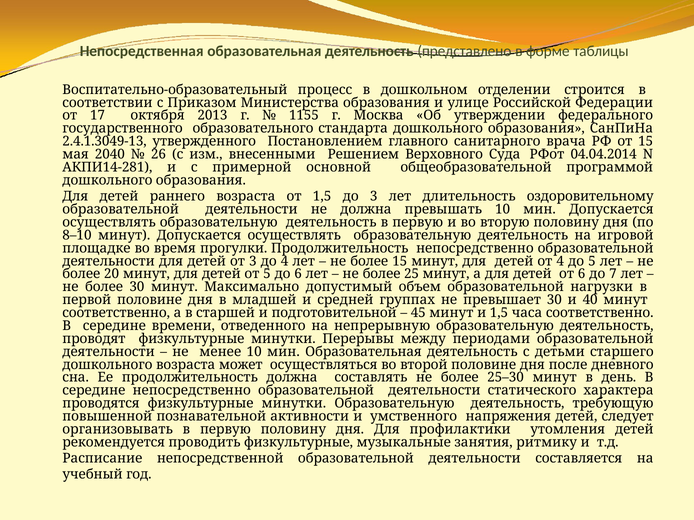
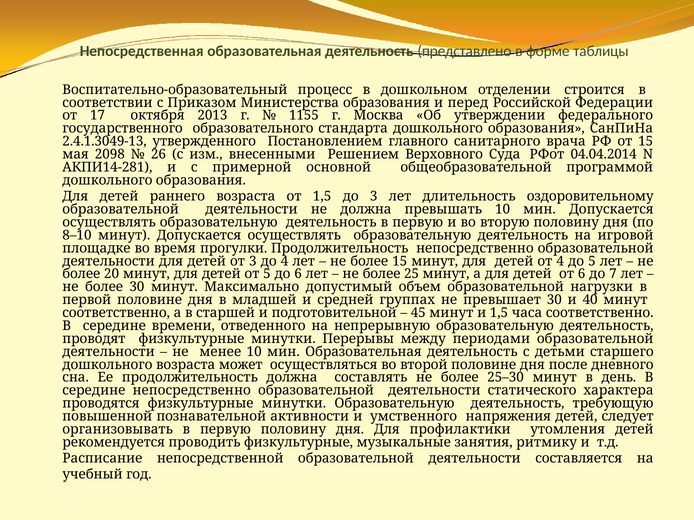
улице: улице -> перед (468, 103)
2040: 2040 -> 2098 (110, 155)
